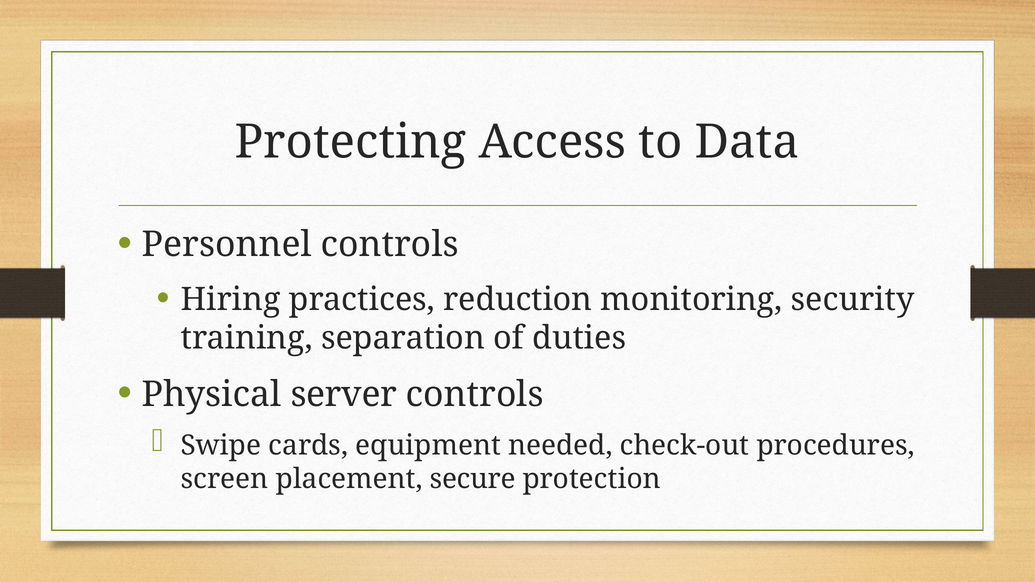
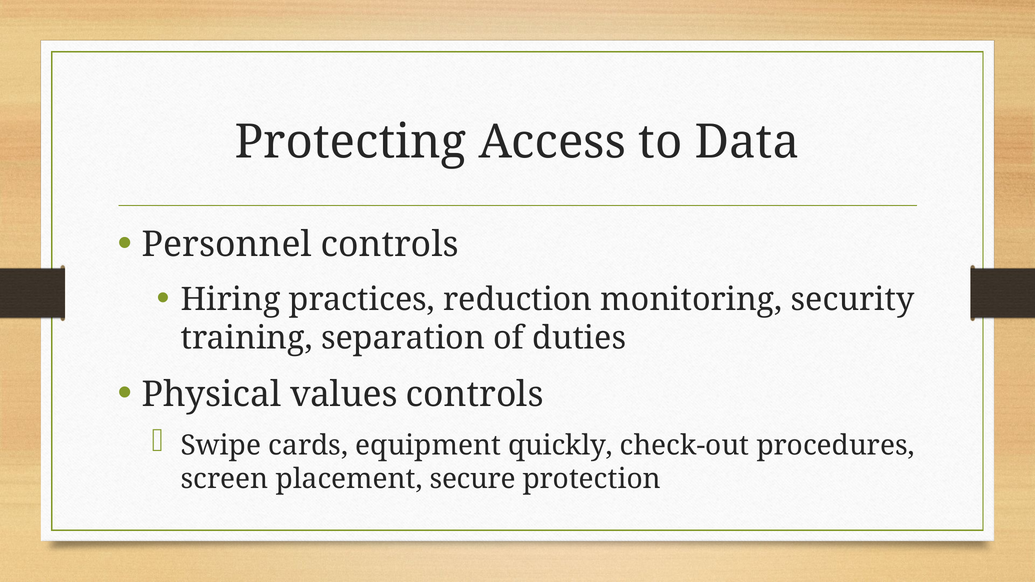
server: server -> values (344, 394)
needed: needed -> quickly (561, 445)
